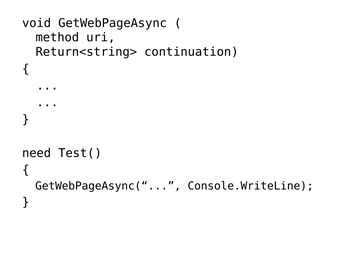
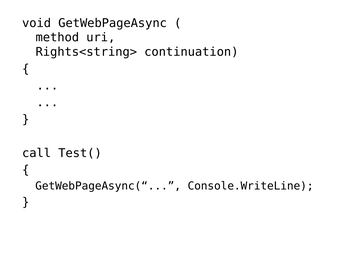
Return<string>: Return<string> -> Rights<string> (86, 52)
need: need -> call (37, 153)
